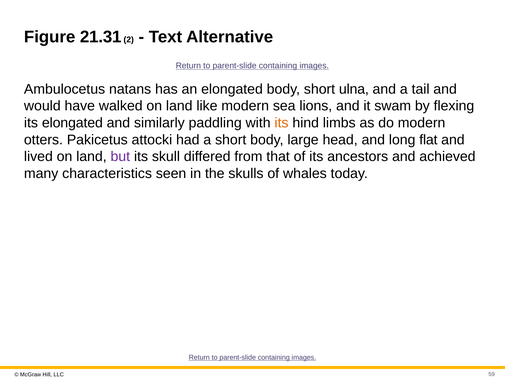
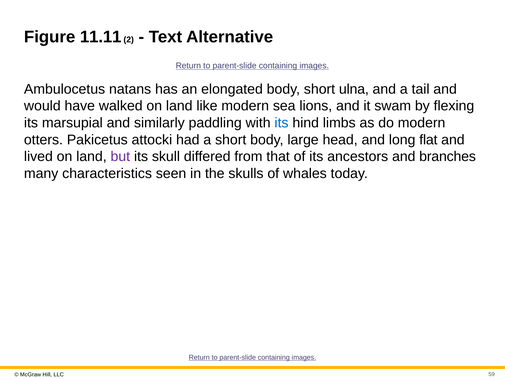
21.31: 21.31 -> 11.11 (101, 37)
its elongated: elongated -> marsupial (72, 123)
its colour: orange -> blue (281, 123)
achieved: achieved -> branches (448, 156)
